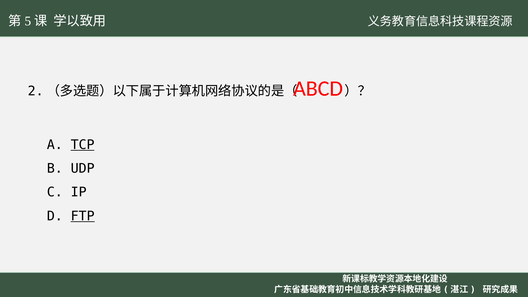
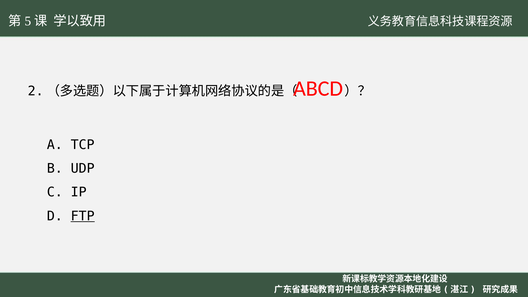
TCP underline: present -> none (83, 145)
